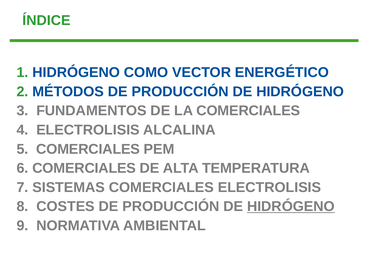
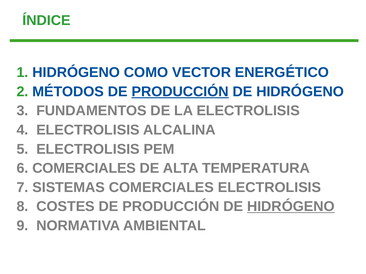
PRODUCCIÓN underline: none -> present (180, 92)
LA COMERCIALES: COMERCIALES -> ELECTROLISIS (248, 111)
5 COMERCIALES: COMERCIALES -> ELECTROLISIS (88, 149)
